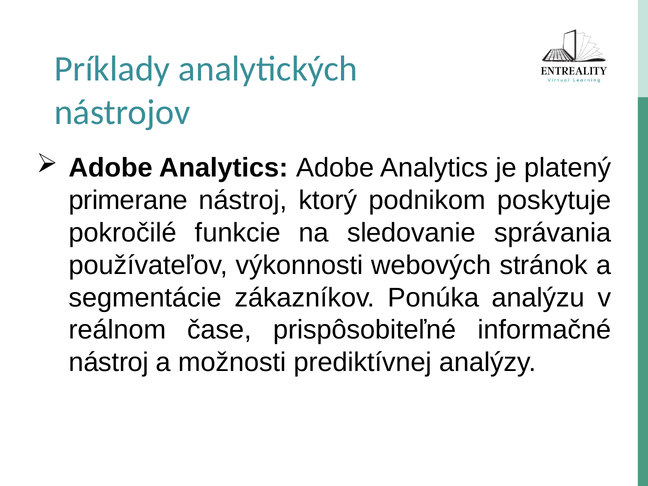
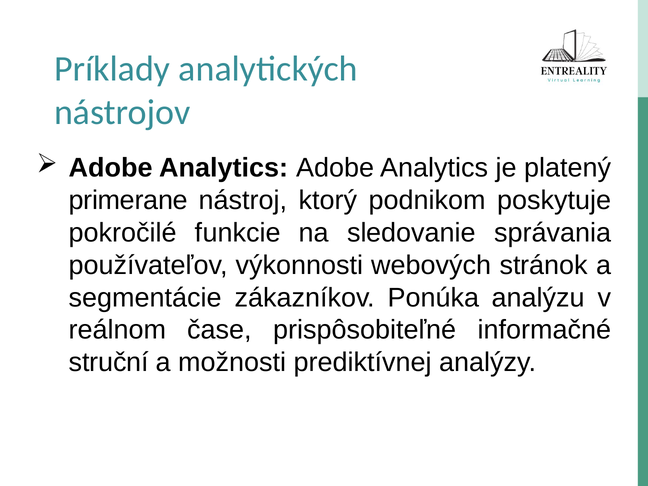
nástroj: nástroj -> struční (109, 362)
